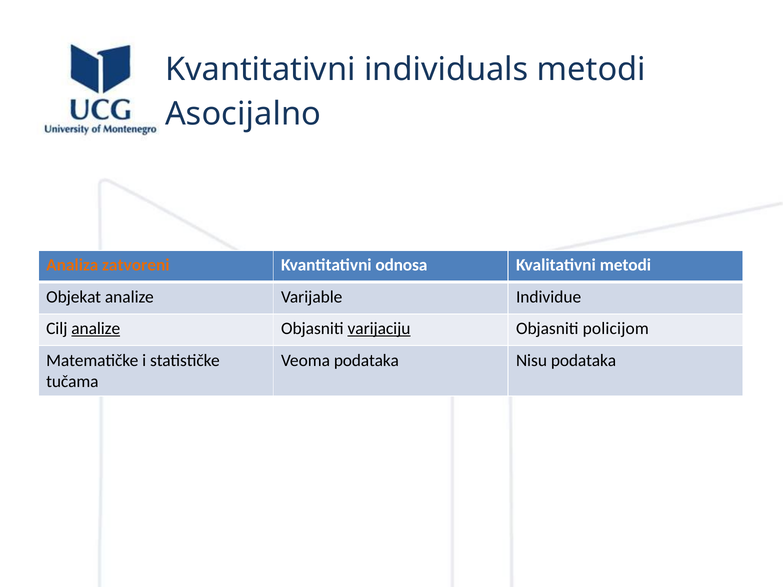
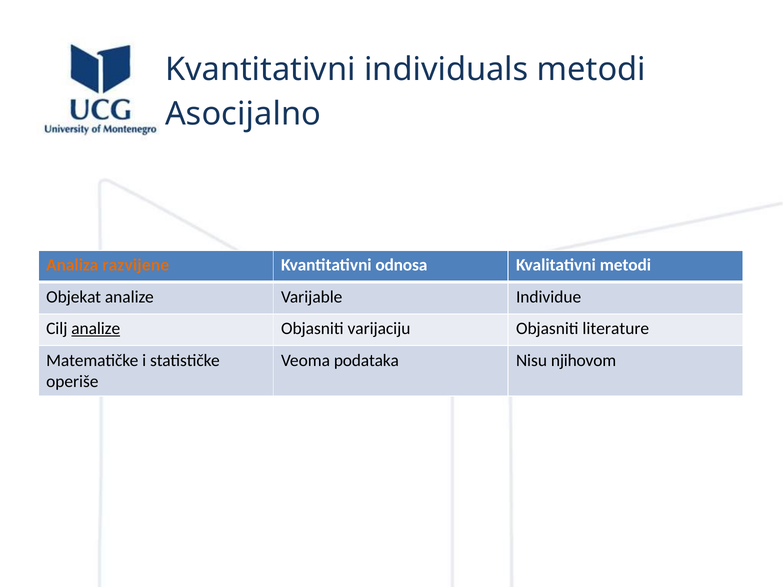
zatvoreni: zatvoreni -> razvijene (136, 265)
varijaciju underline: present -> none (379, 329)
policijom: policijom -> literature (616, 329)
Nisu podataka: podataka -> njihovom (584, 360)
tučama: tučama -> operiše (72, 382)
